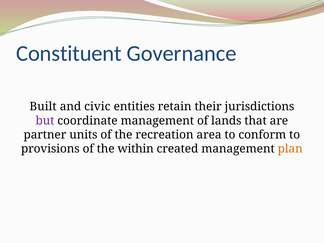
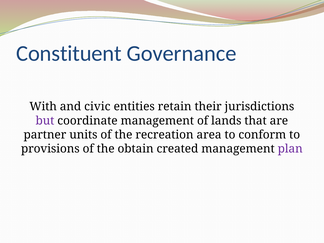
Built: Built -> With (43, 107)
within: within -> obtain (136, 149)
plan colour: orange -> purple (290, 149)
